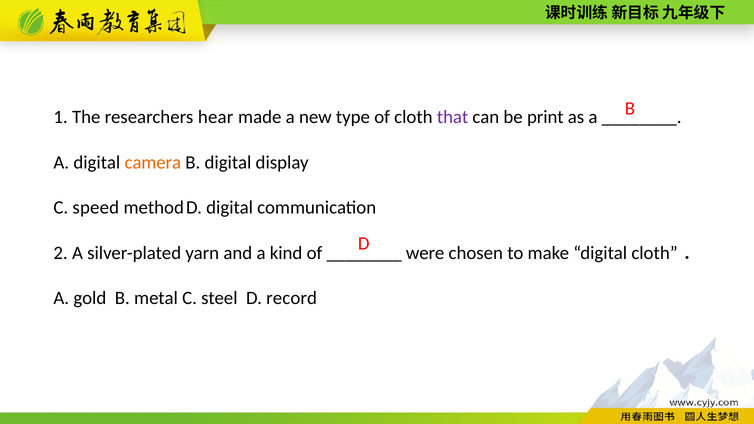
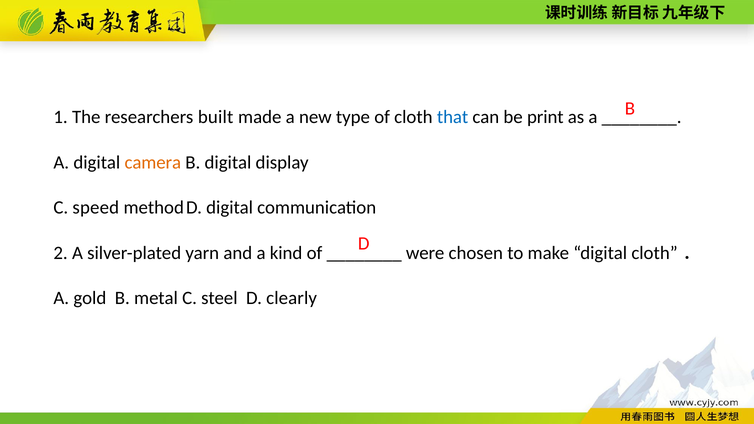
hear: hear -> built (216, 117)
that colour: purple -> blue (453, 117)
record: record -> clearly (292, 298)
